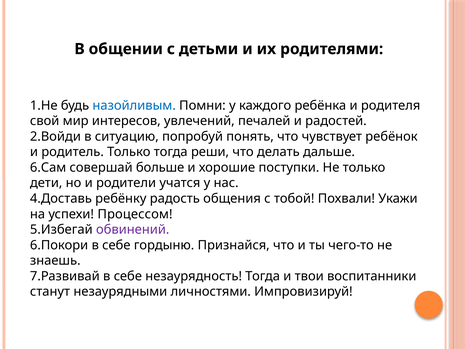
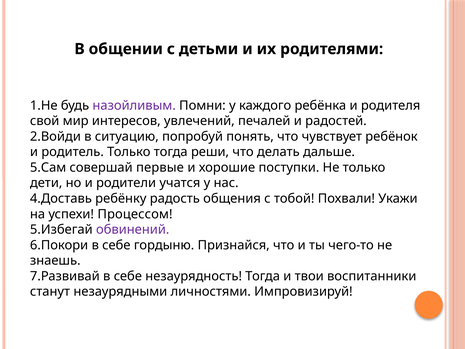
назойливым colour: blue -> purple (134, 105)
6.Сам: 6.Сам -> 5.Сам (48, 167)
больше: больше -> первые (160, 167)
